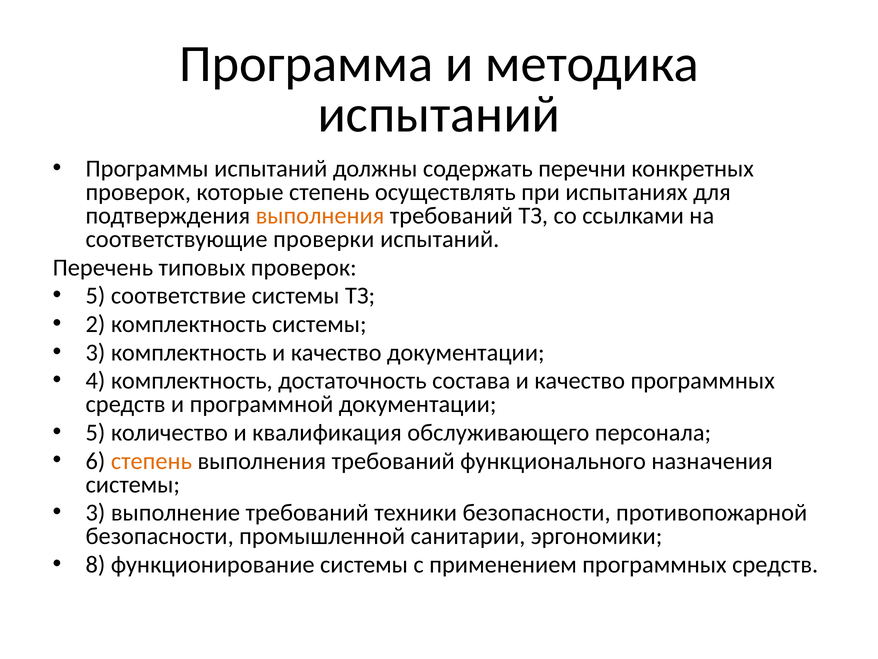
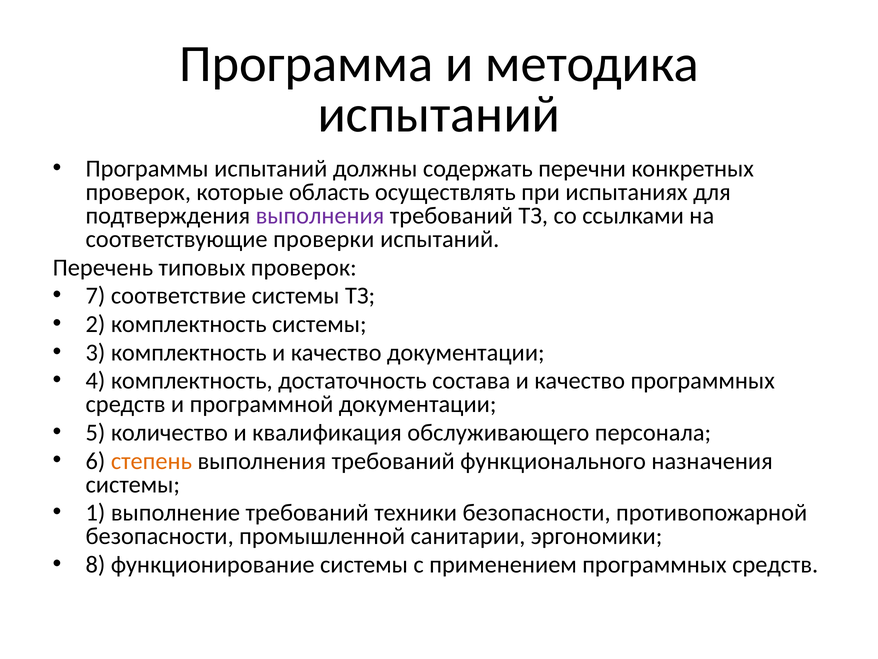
которые степень: степень -> область (329, 192)
выполнения colour: orange -> purple (320, 216)
5: 5 -> 7 (95, 296)
3: 3 -> 1 (95, 512)
